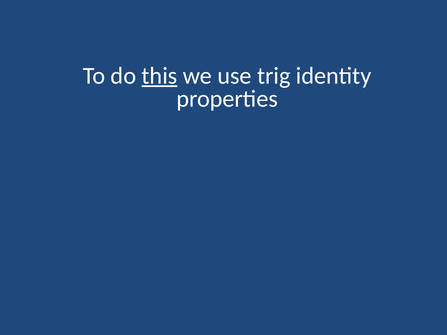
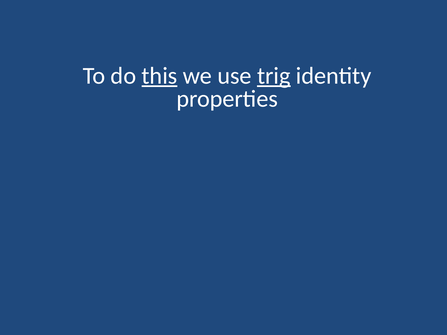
trig underline: none -> present (274, 76)
